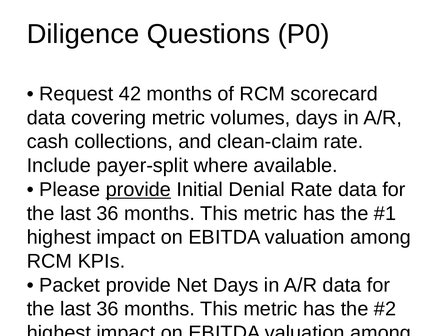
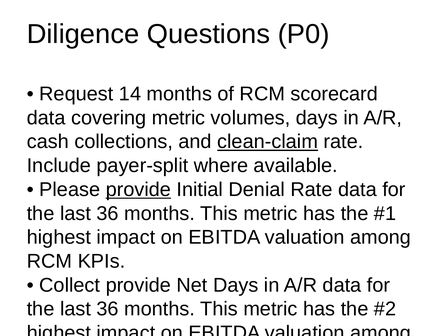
42: 42 -> 14 (130, 94)
clean-claim underline: none -> present (268, 142)
Packet: Packet -> Collect (70, 285)
